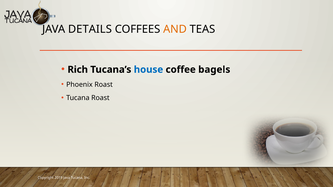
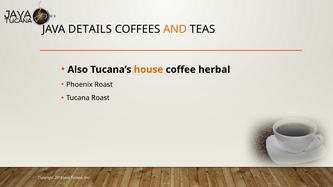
Rich: Rich -> Also (78, 70)
house colour: blue -> orange (148, 70)
bagels: bagels -> herbal (214, 70)
